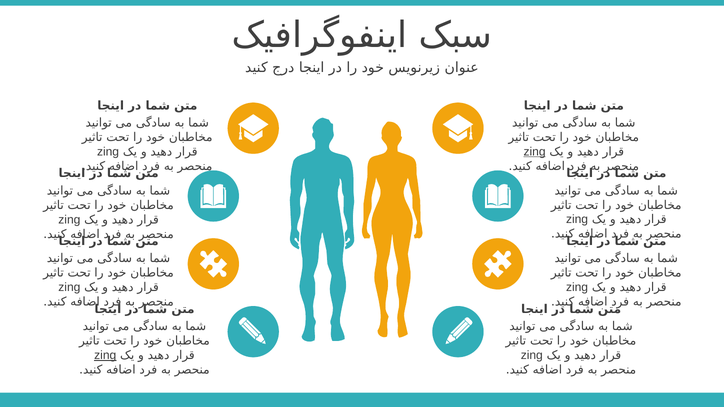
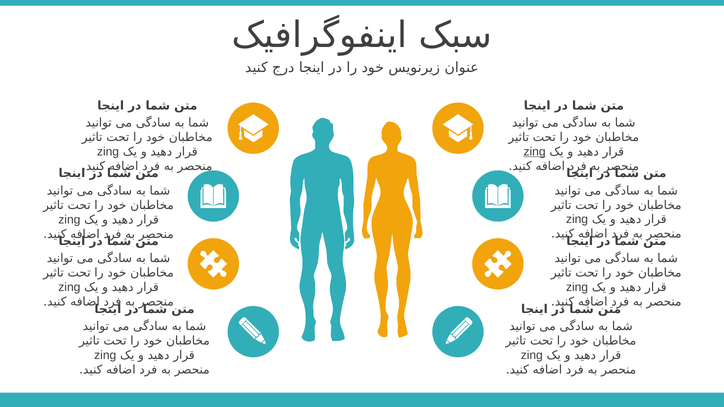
zing underline: present -> none (105, 355)
